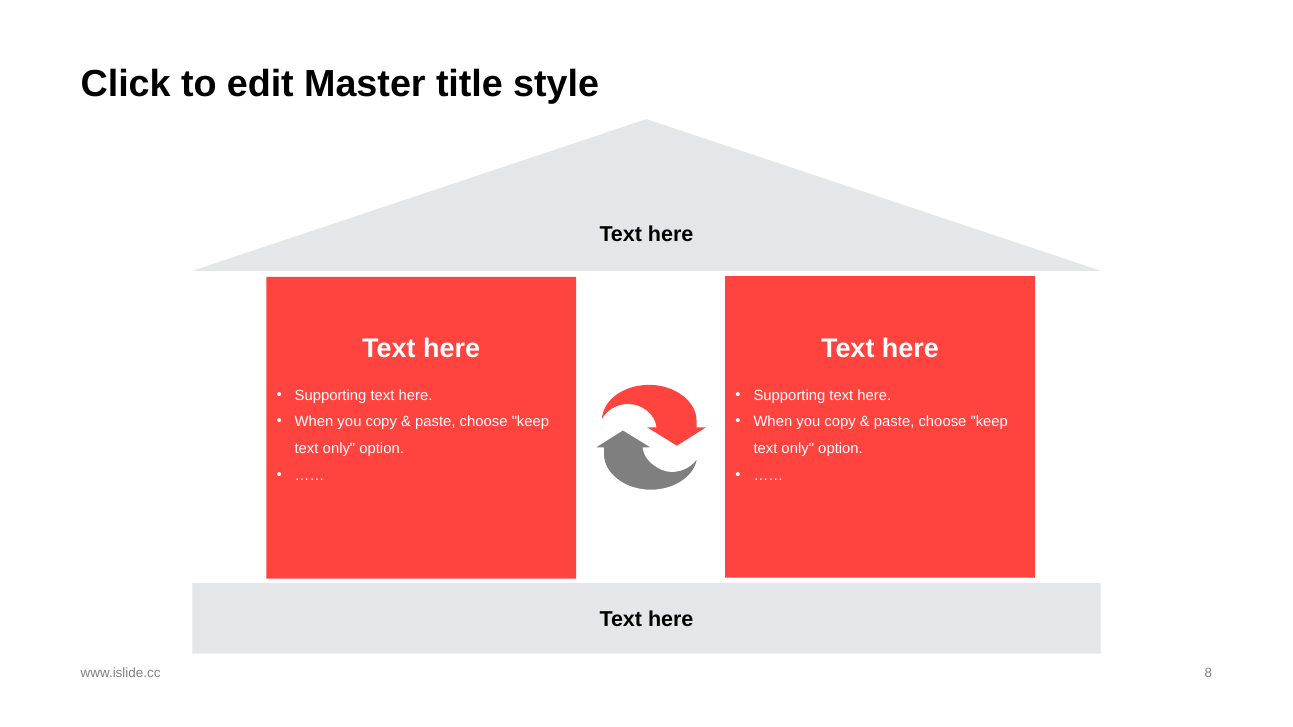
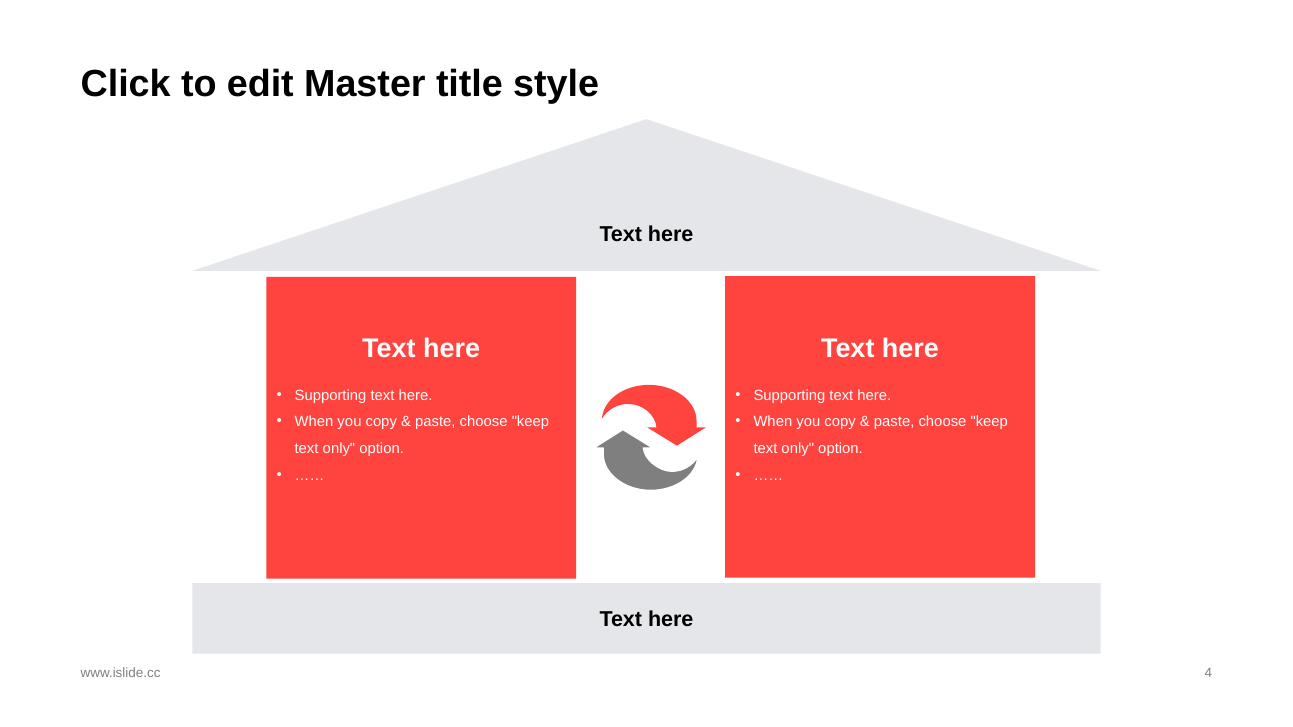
8: 8 -> 4 (1208, 674)
